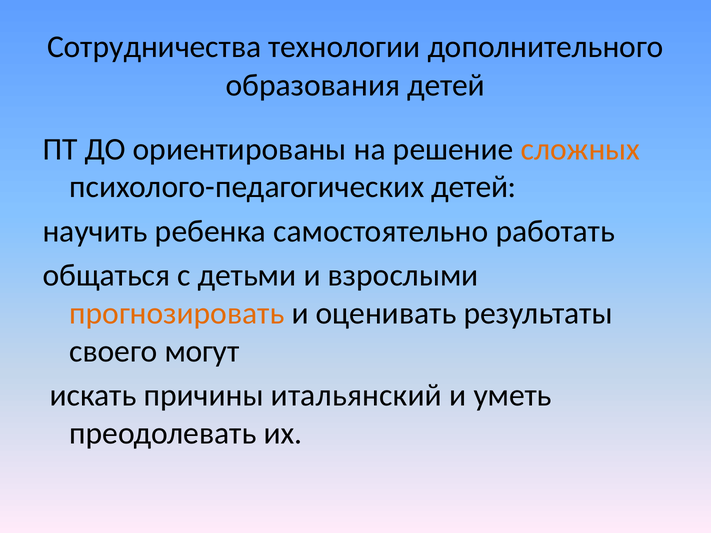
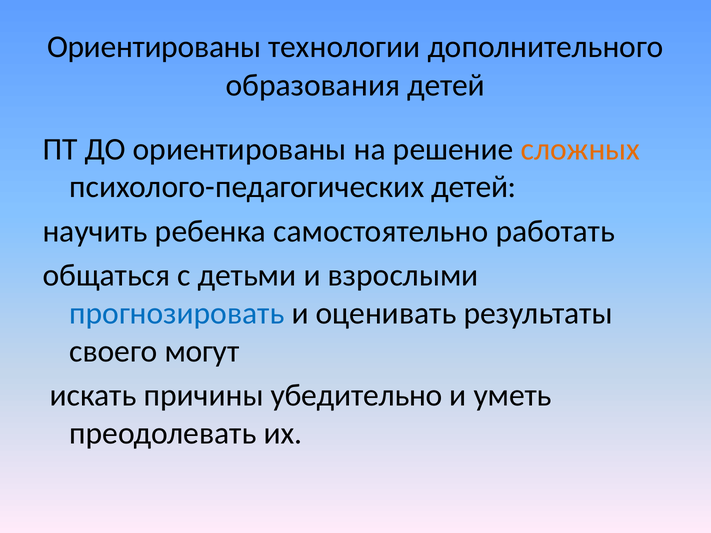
Сотрудничества: Сотрудничества -> Ориентированы (154, 47)
прогнозировать colour: orange -> blue (177, 314)
итальянский: итальянский -> убедительно (357, 396)
